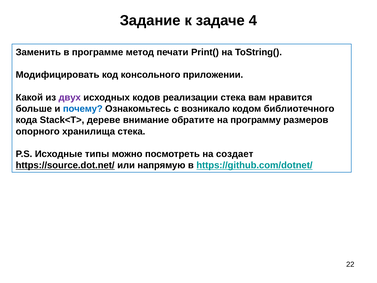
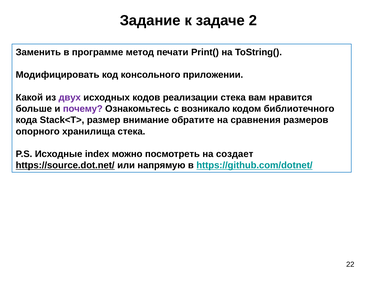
4: 4 -> 2 (253, 20)
почему colour: blue -> purple (83, 109)
дереве: дереве -> размер (104, 120)
программу: программу -> сравнения (256, 120)
типы: типы -> index (97, 154)
